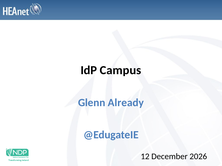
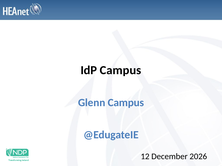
Glenn Already: Already -> Campus (126, 103)
